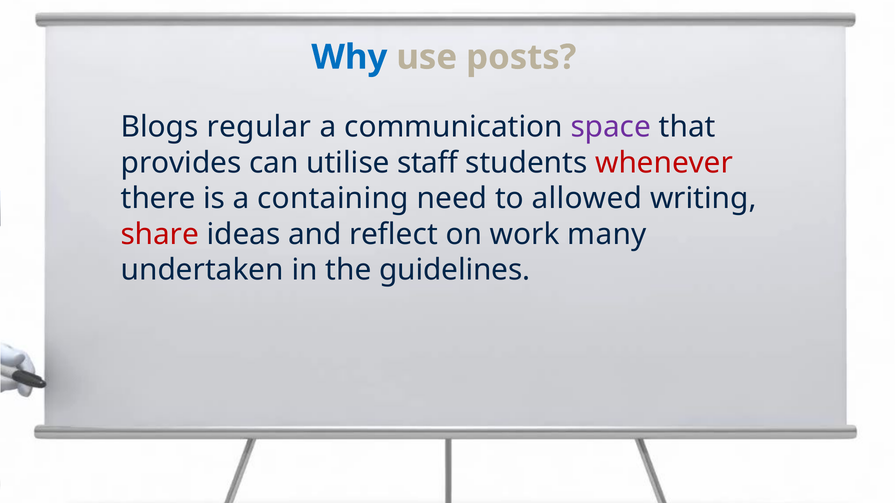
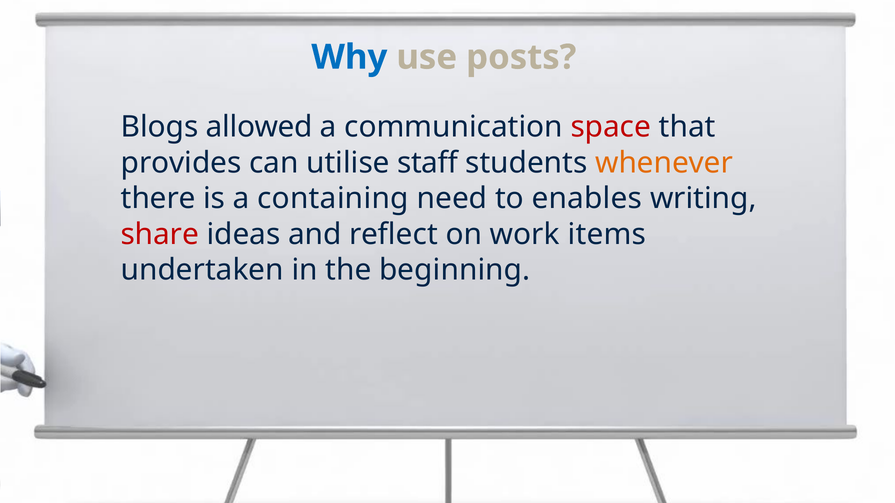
regular: regular -> allowed (259, 127)
space colour: purple -> red (611, 127)
whenever colour: red -> orange (664, 163)
allowed: allowed -> enables (587, 199)
many: many -> items (607, 234)
guidelines: guidelines -> beginning (455, 270)
